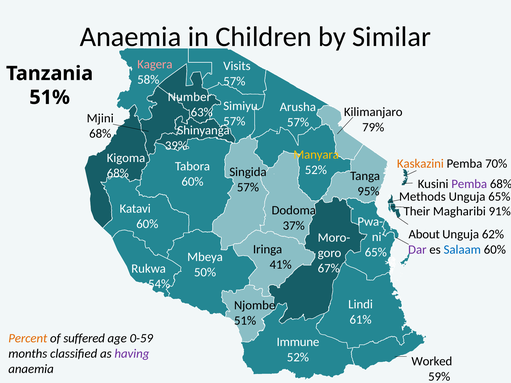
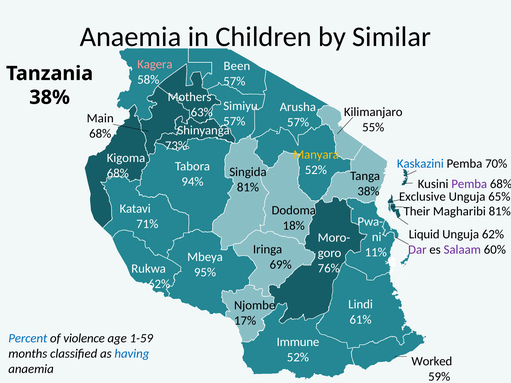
Visits: Visits -> Been (237, 66)
Number: Number -> Mothers (190, 97)
51%: 51% -> 38% (50, 97)
Mjini: Mjini -> Main (100, 118)
79%: 79% -> 55% (373, 127)
39%: 39% -> 73% (176, 146)
Kaskazini colour: orange -> blue (420, 164)
60%: 60% -> 94% (192, 182)
57%: 57% -> 81% (248, 187)
95%: 95% -> 38% (369, 191)
Methods: Methods -> Exclusive (422, 197)
Magharibi 91%: 91% -> 81% (500, 212)
60%: 60% -> 71% (147, 224)
37%: 37% -> 18% (294, 226)
About: About -> Liquid (424, 234)
Salaam colour: blue -> purple (462, 250)
65%: 65% -> 11% (376, 253)
41%: 41% -> 69% (281, 265)
67%: 67% -> 76% (329, 269)
50%: 50% -> 95% (205, 272)
54%: 54% -> 62% (159, 284)
51%: 51% -> 17% (245, 321)
Percent colour: orange -> blue (28, 338)
suffered: suffered -> violence (84, 338)
0-59: 0-59 -> 1-59 (141, 338)
having colour: purple -> blue (132, 354)
